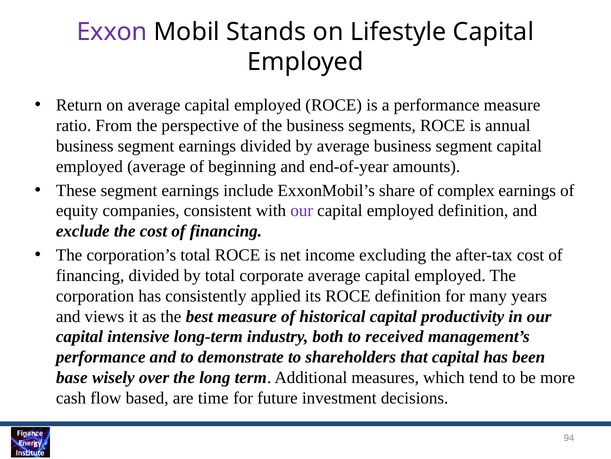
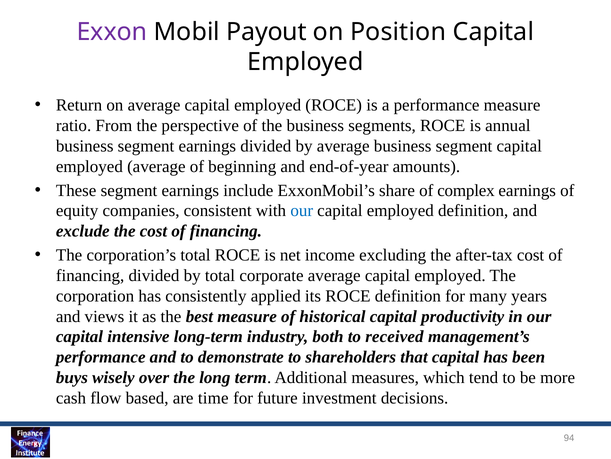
Stands: Stands -> Payout (267, 32)
Lifestyle: Lifestyle -> Position (398, 32)
our colour: purple -> blue (302, 211)
base: base -> buys (72, 377)
